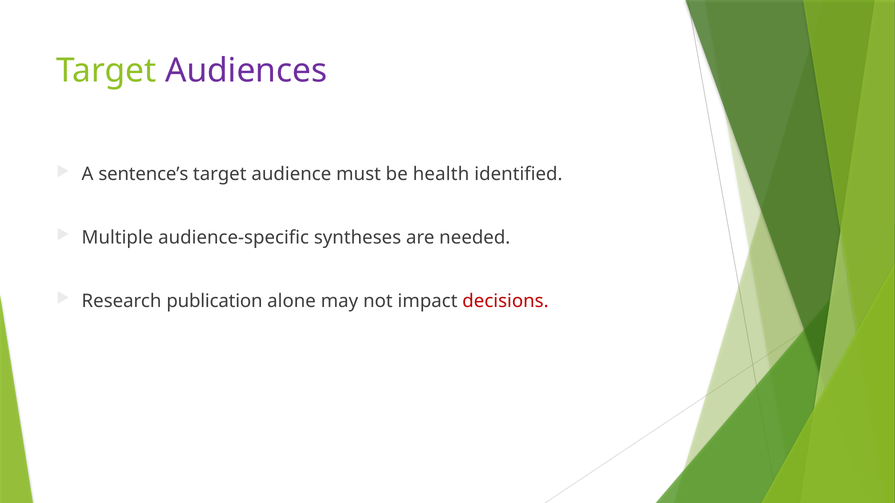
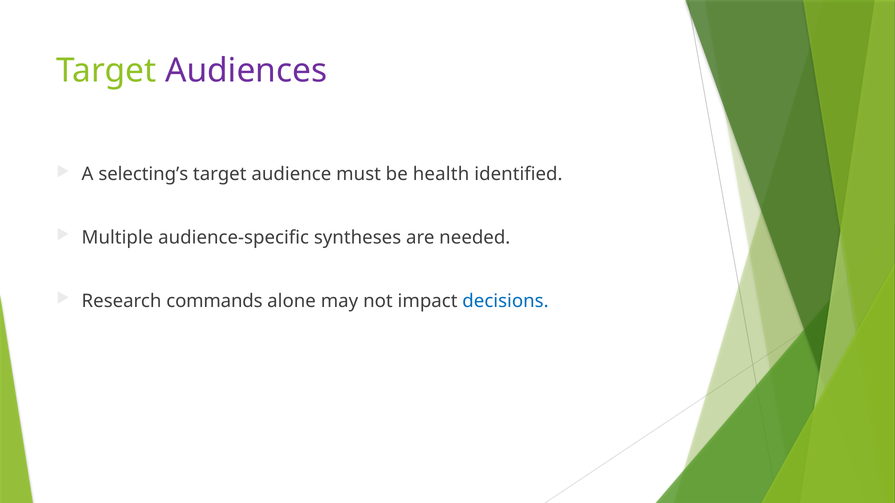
sentence’s: sentence’s -> selecting’s (143, 174)
publication: publication -> commands (214, 301)
decisions colour: red -> blue (506, 301)
